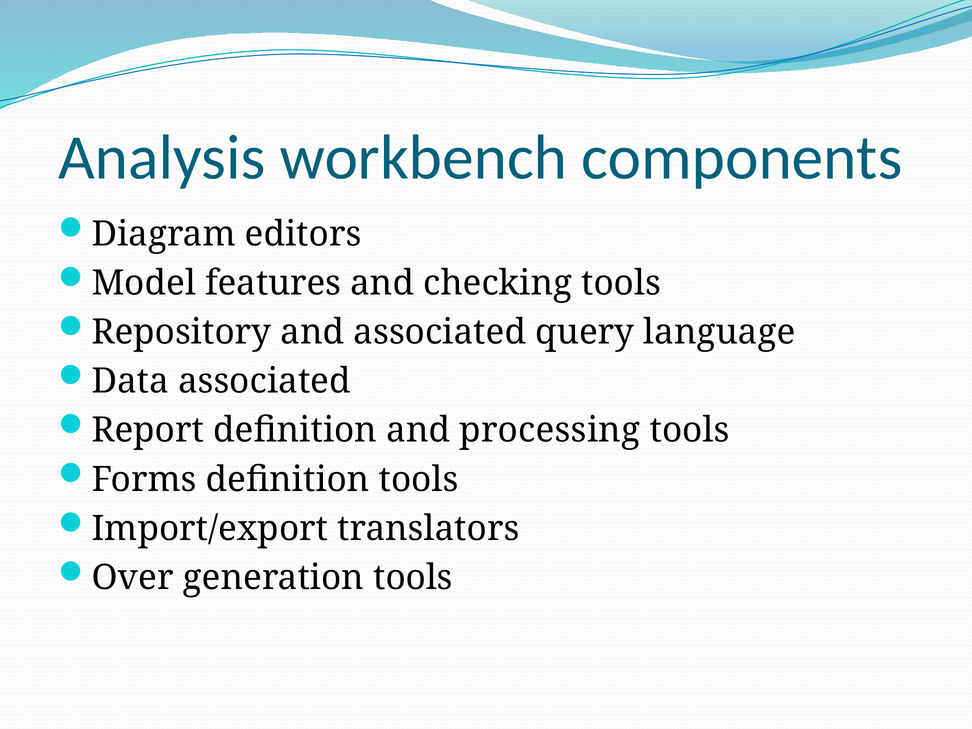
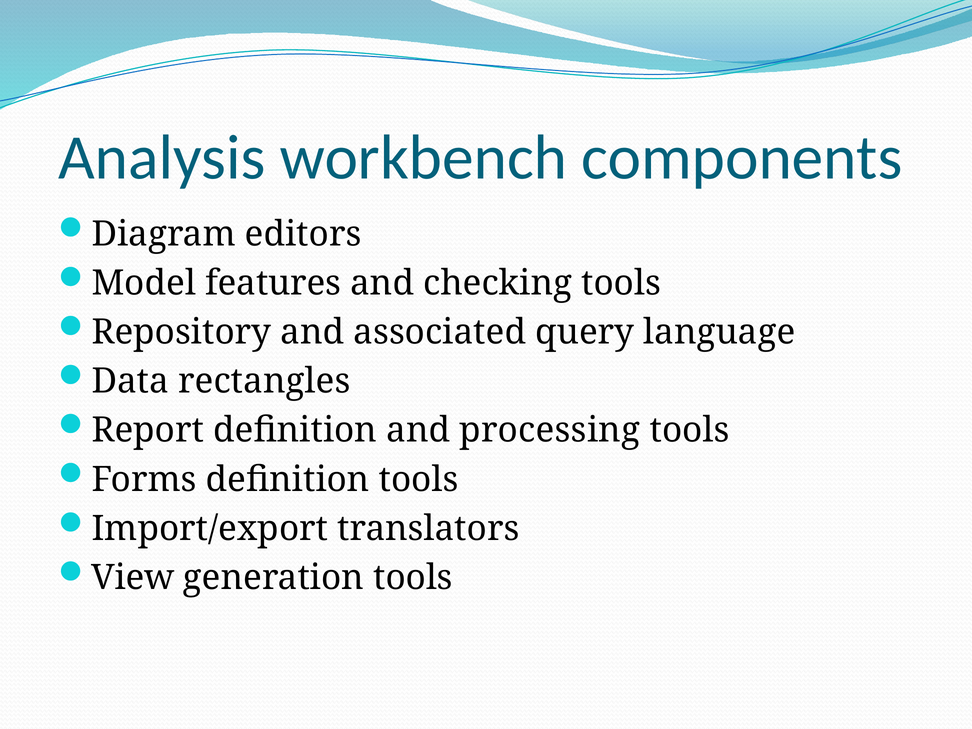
Data associated: associated -> rectangles (264, 381)
Over: Over -> View (133, 578)
